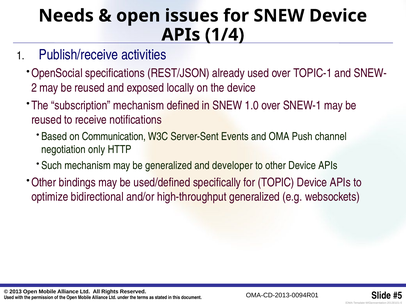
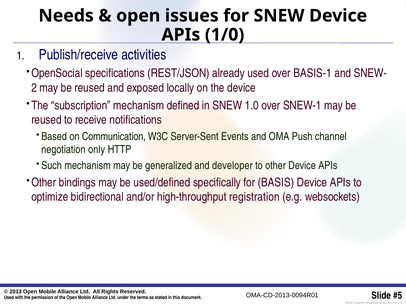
1/4: 1/4 -> 1/0 (225, 35)
TOPIC-1: TOPIC-1 -> BASIS-1 (313, 73)
TOPIC: TOPIC -> BASIS (276, 183)
high-throughput generalized: generalized -> registration (254, 197)
